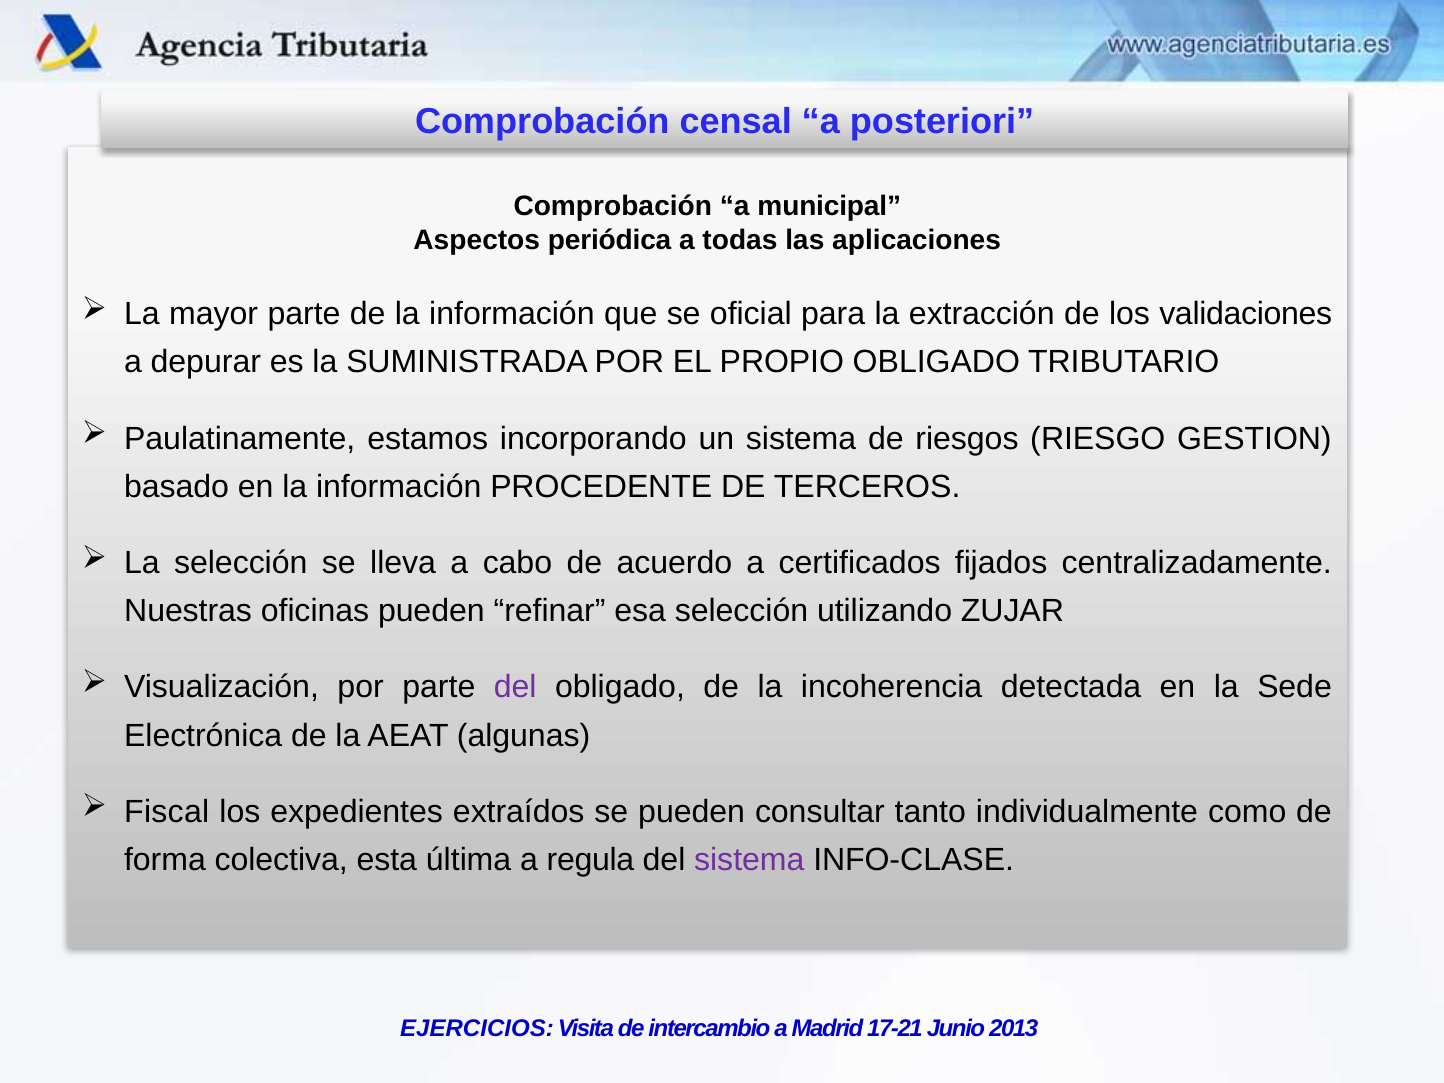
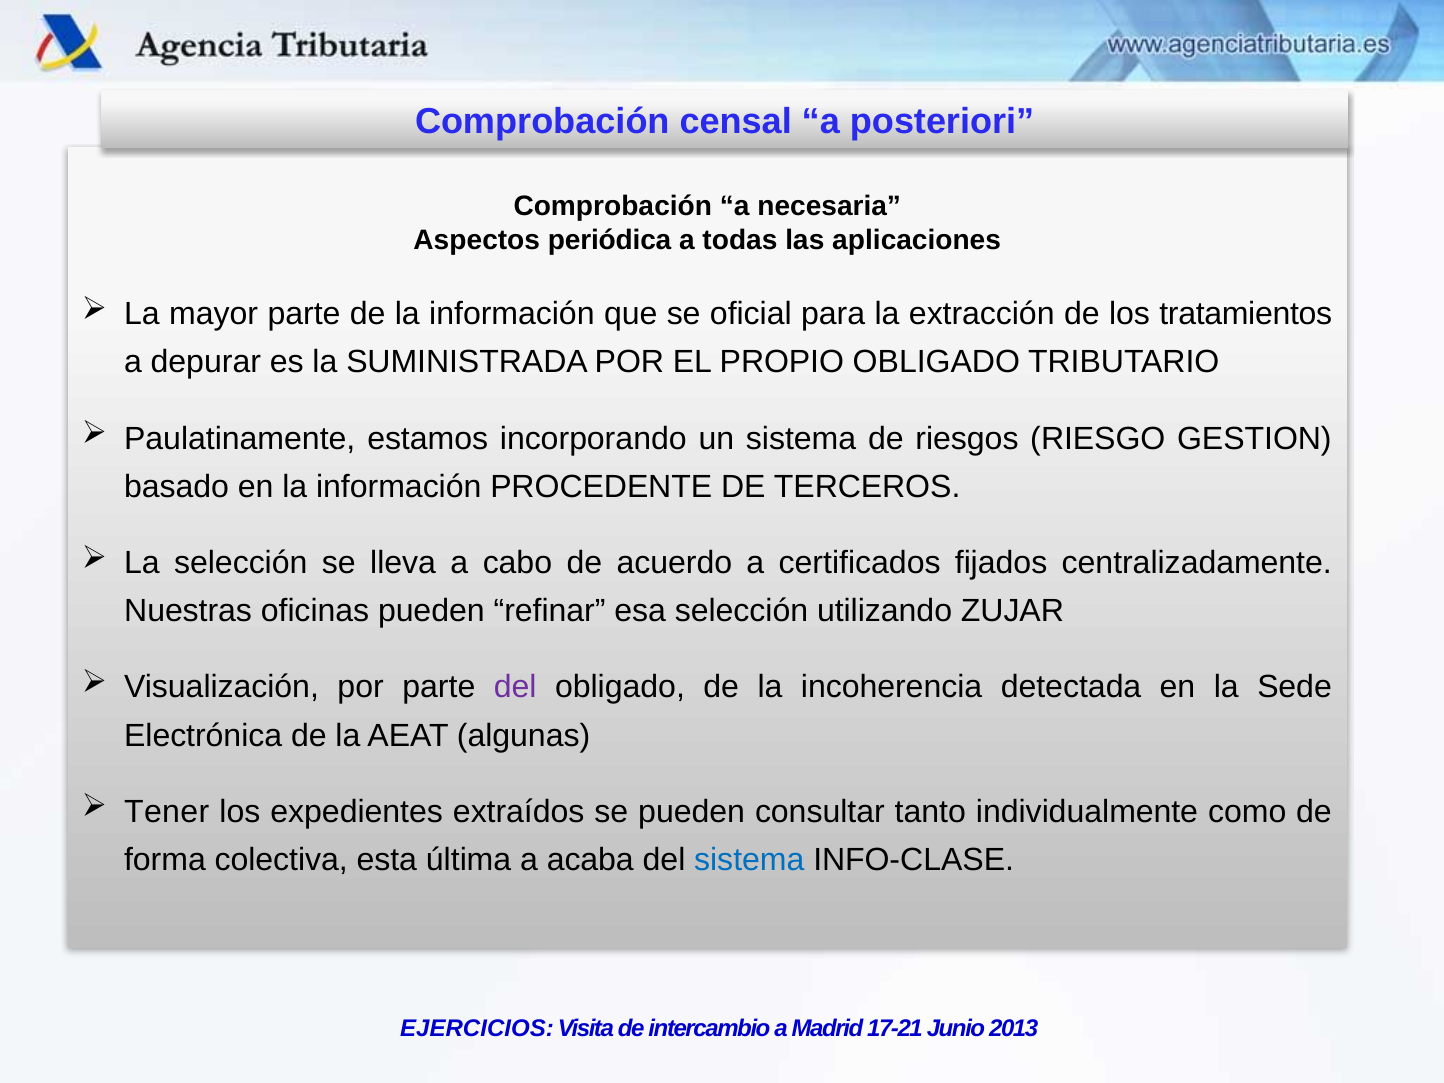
municipal: municipal -> necesaria (829, 206)
validaciones: validaciones -> tratamientos (1246, 314)
Fiscal: Fiscal -> Tener (167, 812)
regula: regula -> acaba (590, 860)
sistema colour: purple -> blue (749, 860)
